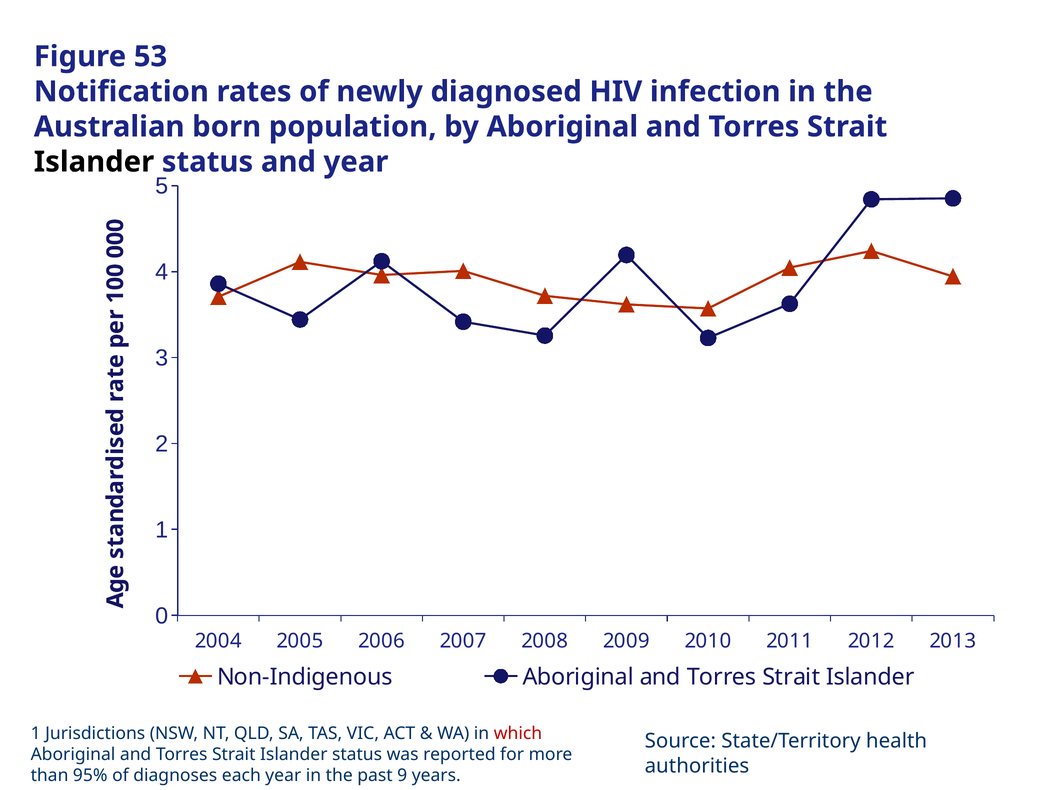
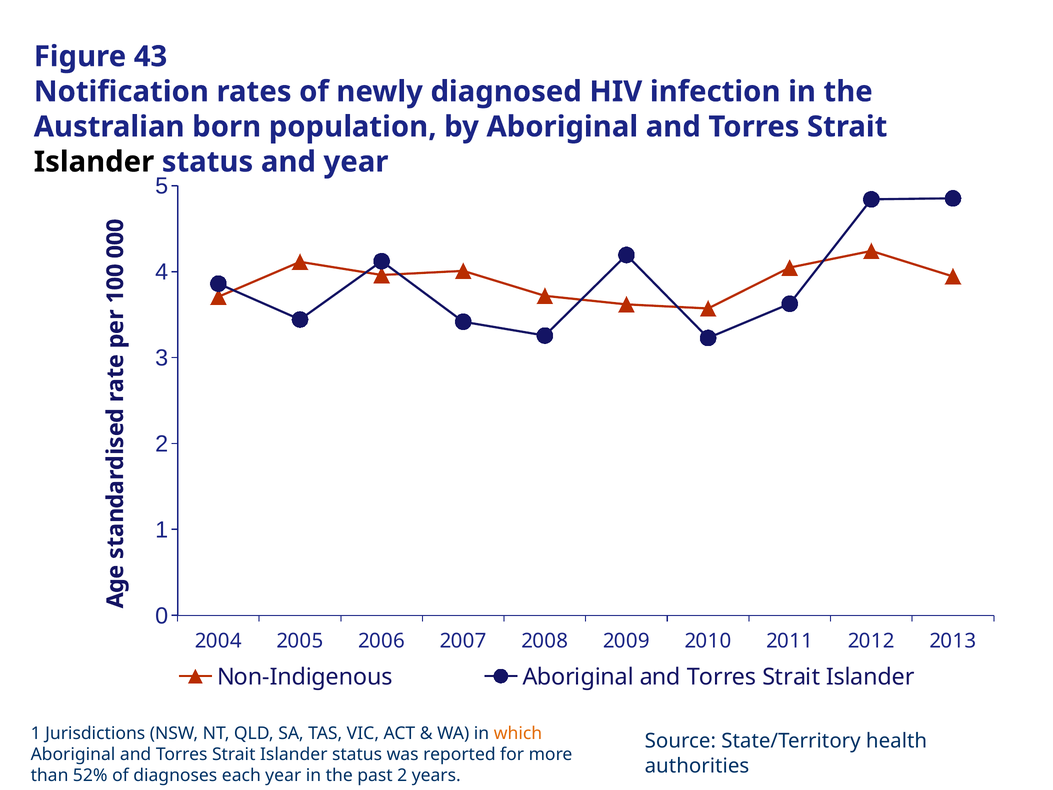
53: 53 -> 43 (151, 57)
which colour: red -> orange (518, 733)
95%: 95% -> 52% (90, 775)
past 9: 9 -> 2 (402, 775)
